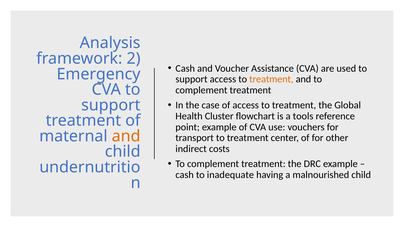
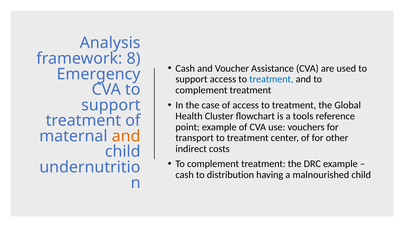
2: 2 -> 8 (133, 59)
treatment colour: orange -> blue (271, 79)
inadequate: inadequate -> distribution (230, 175)
